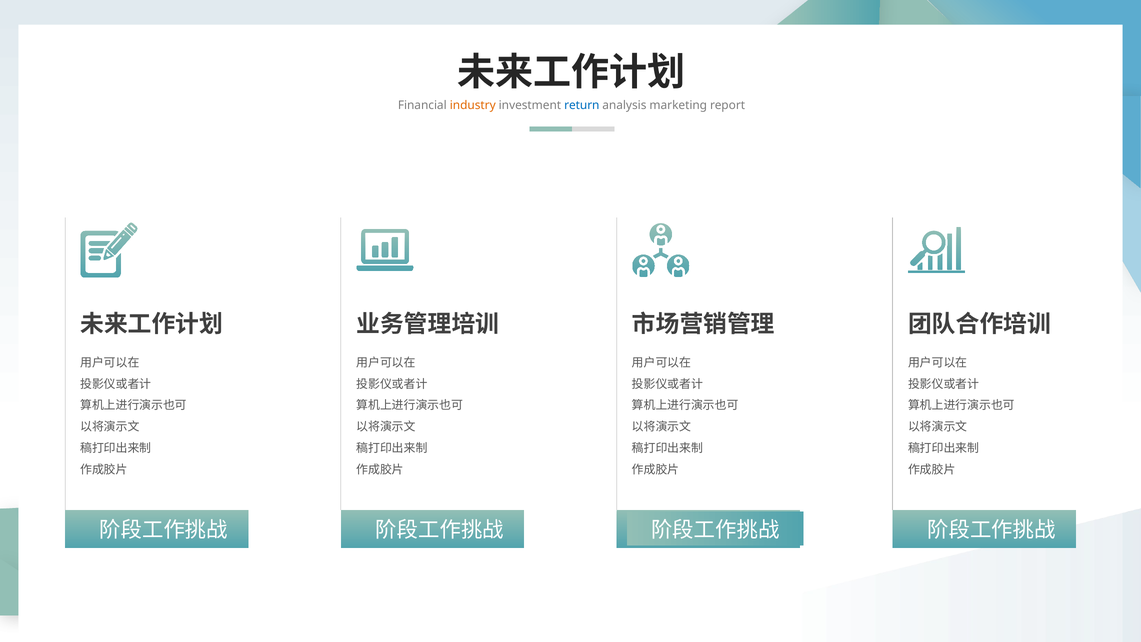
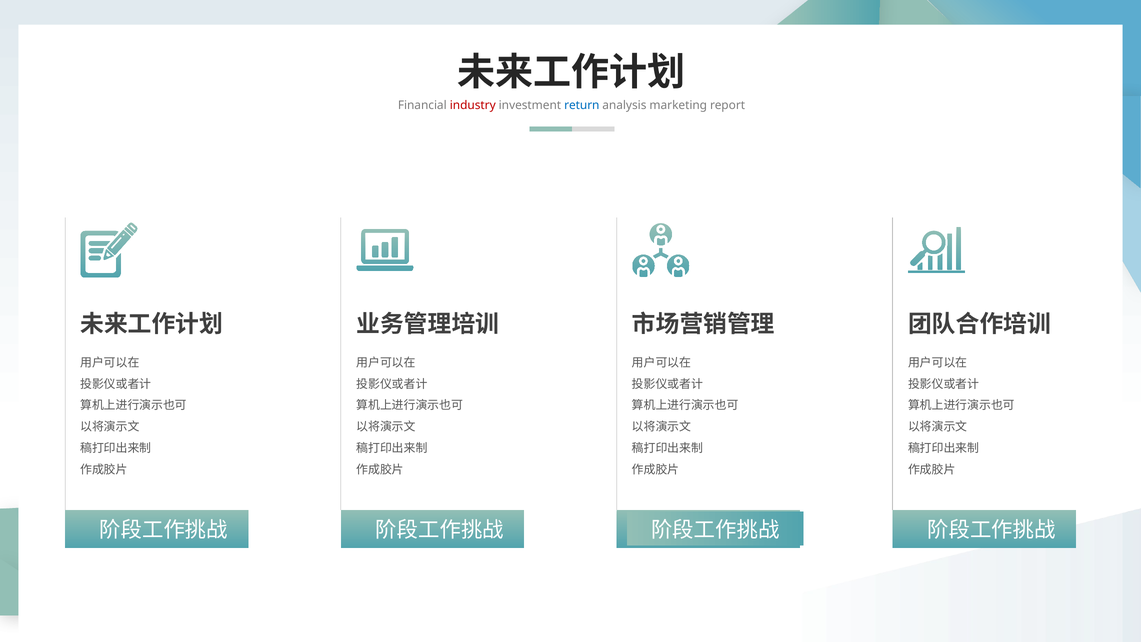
industry colour: orange -> red (473, 106)
